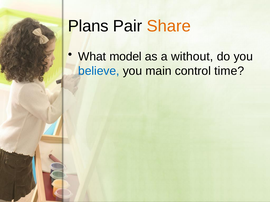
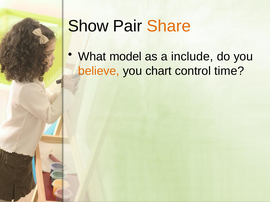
Plans: Plans -> Show (88, 26)
without: without -> include (192, 57)
believe colour: blue -> orange (99, 71)
main: main -> chart (159, 71)
